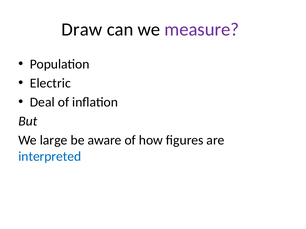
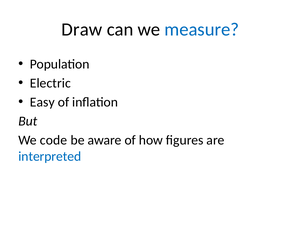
measure colour: purple -> blue (202, 30)
Deal: Deal -> Easy (42, 102)
large: large -> code (54, 140)
